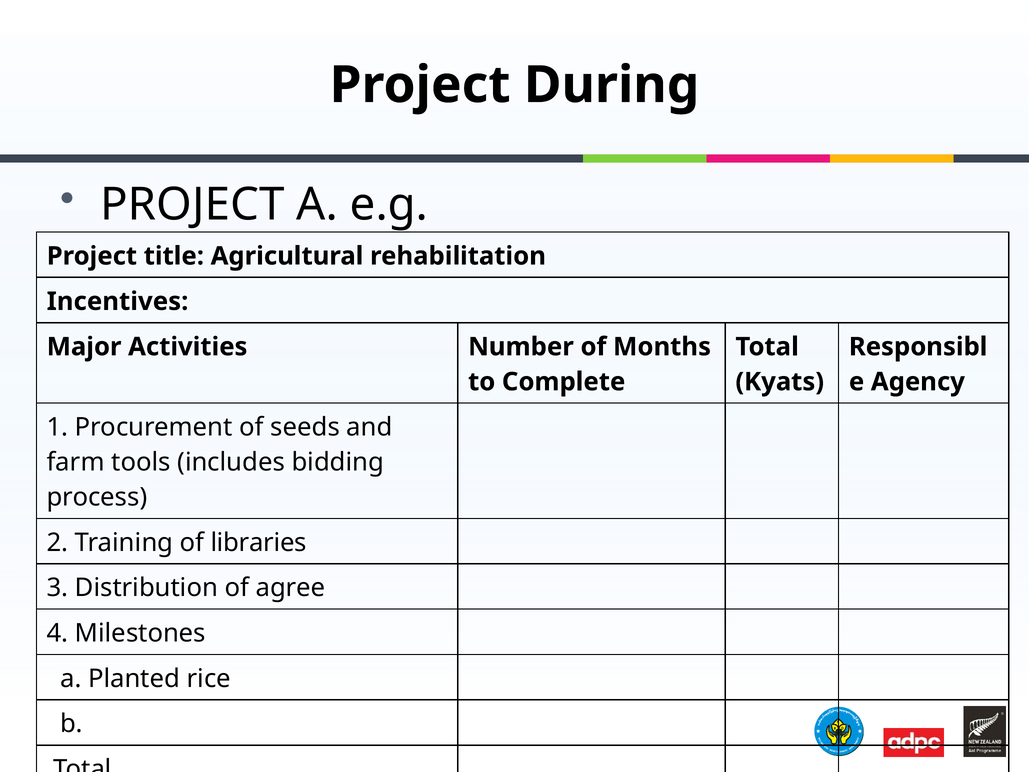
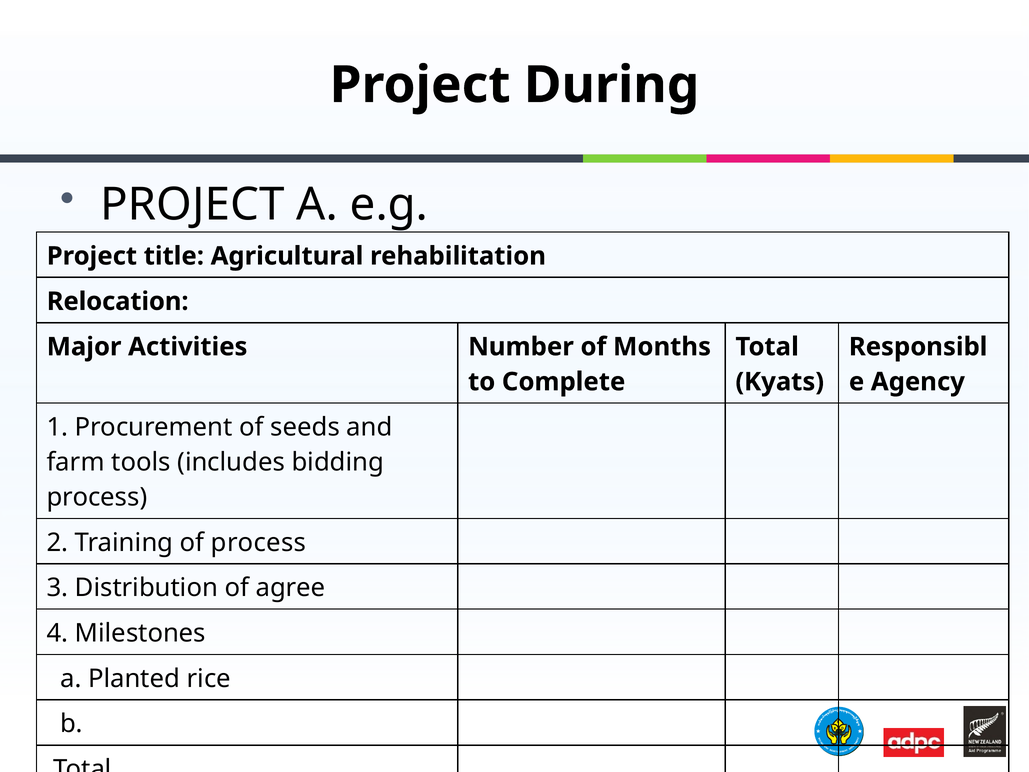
Incentives: Incentives -> Relocation (118, 301)
of libraries: libraries -> process (258, 542)
